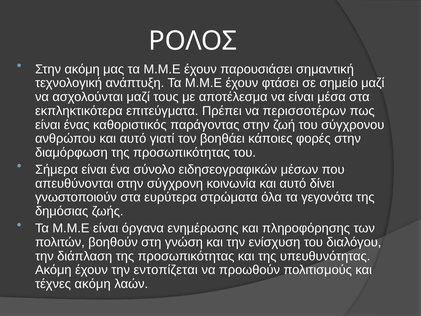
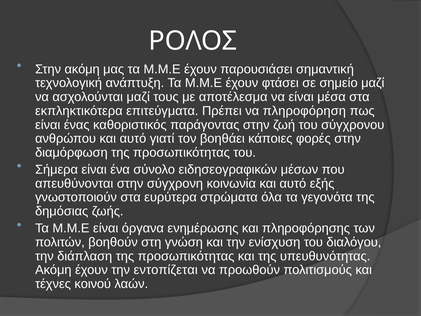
περισσοτέρων: περισσοτέρων -> πληροφόρηση (304, 111)
δίνει: δίνει -> εξής (322, 183)
τέχνες ακόμη: ακόμη -> κοινού (93, 284)
